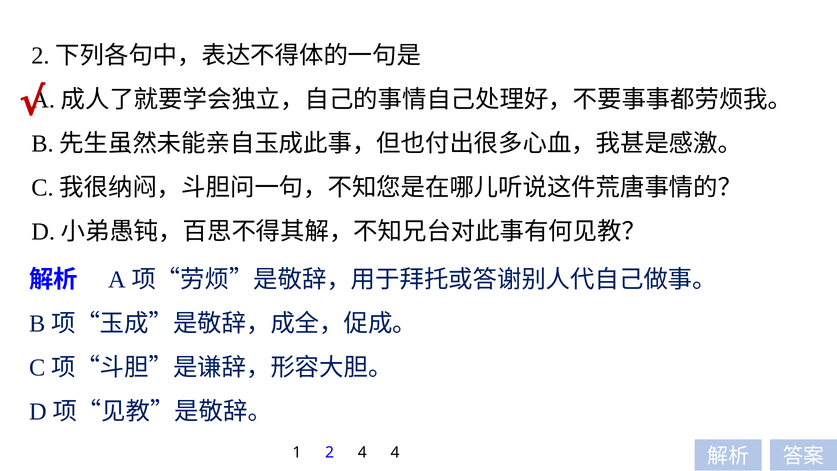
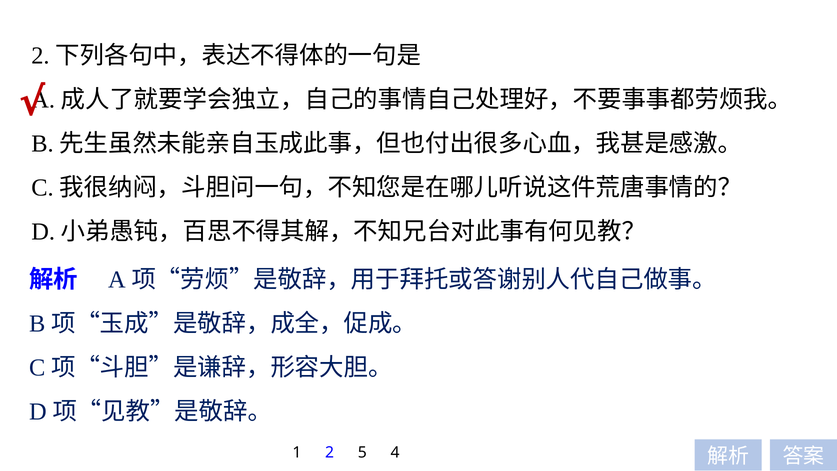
2 4: 4 -> 5 (362, 453)
